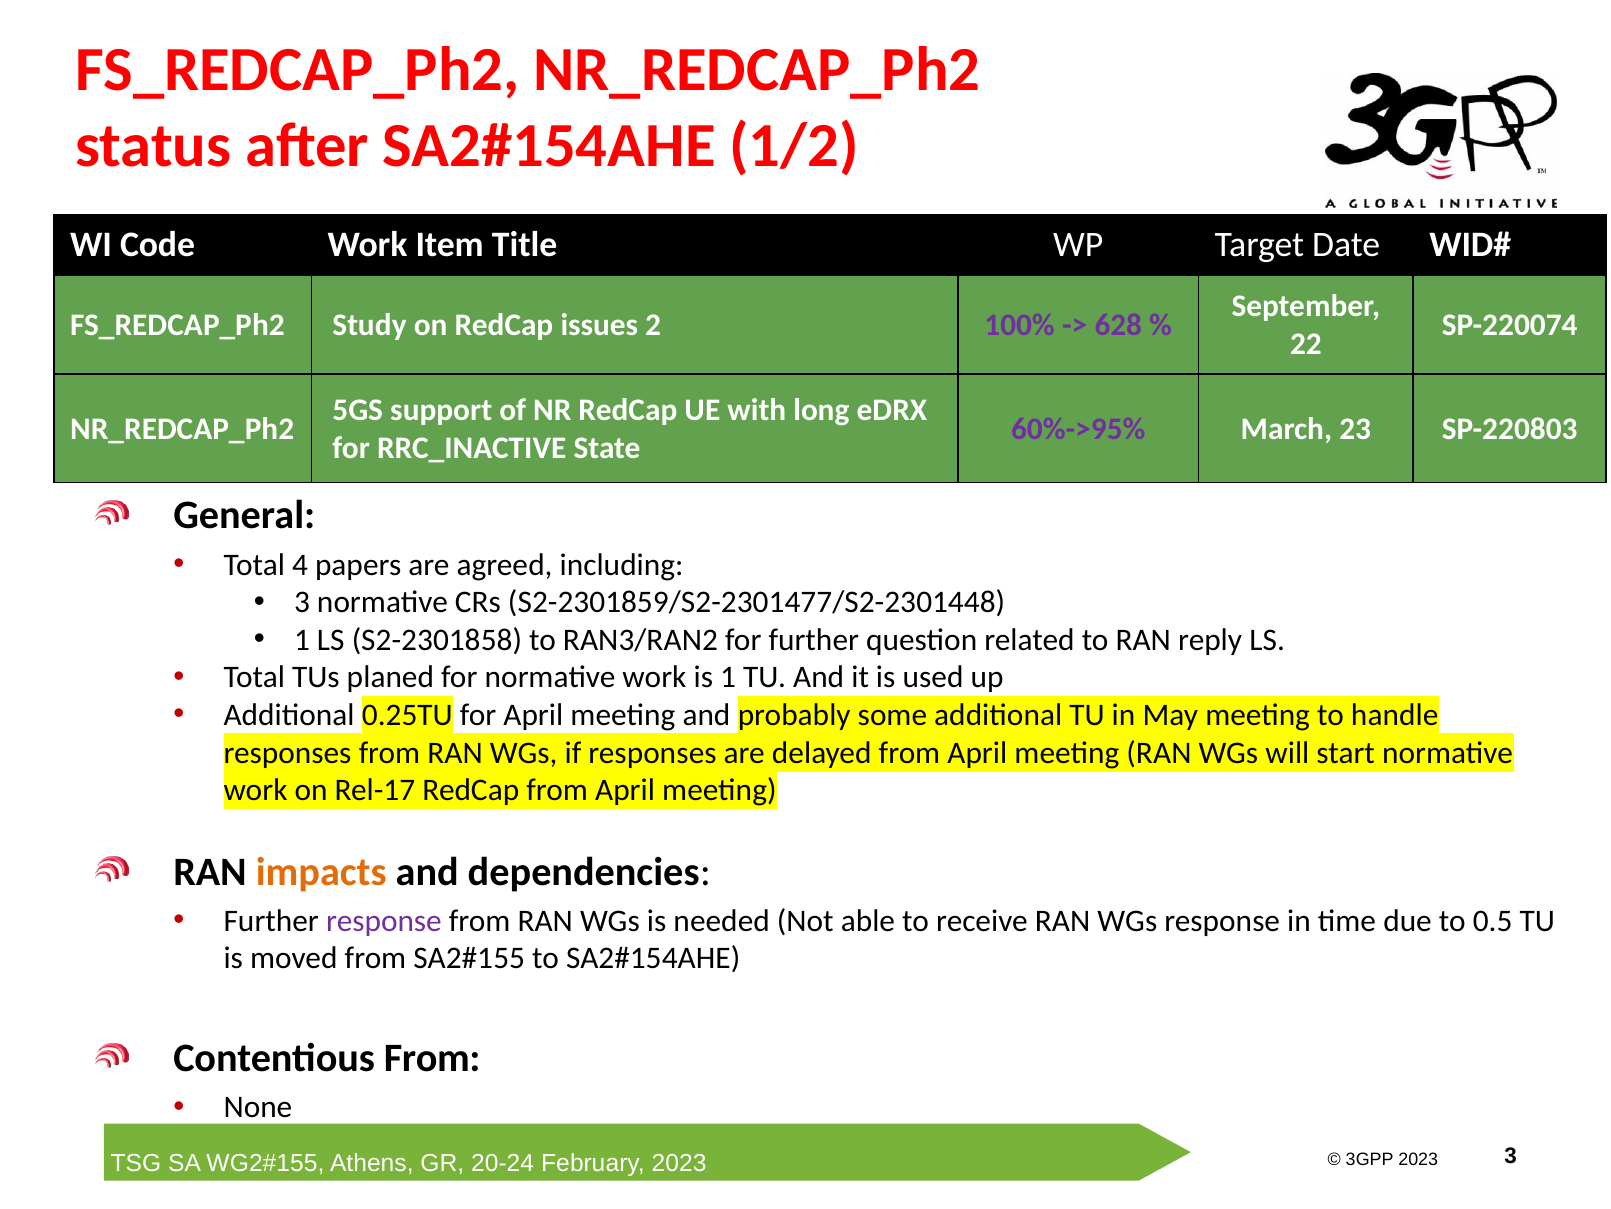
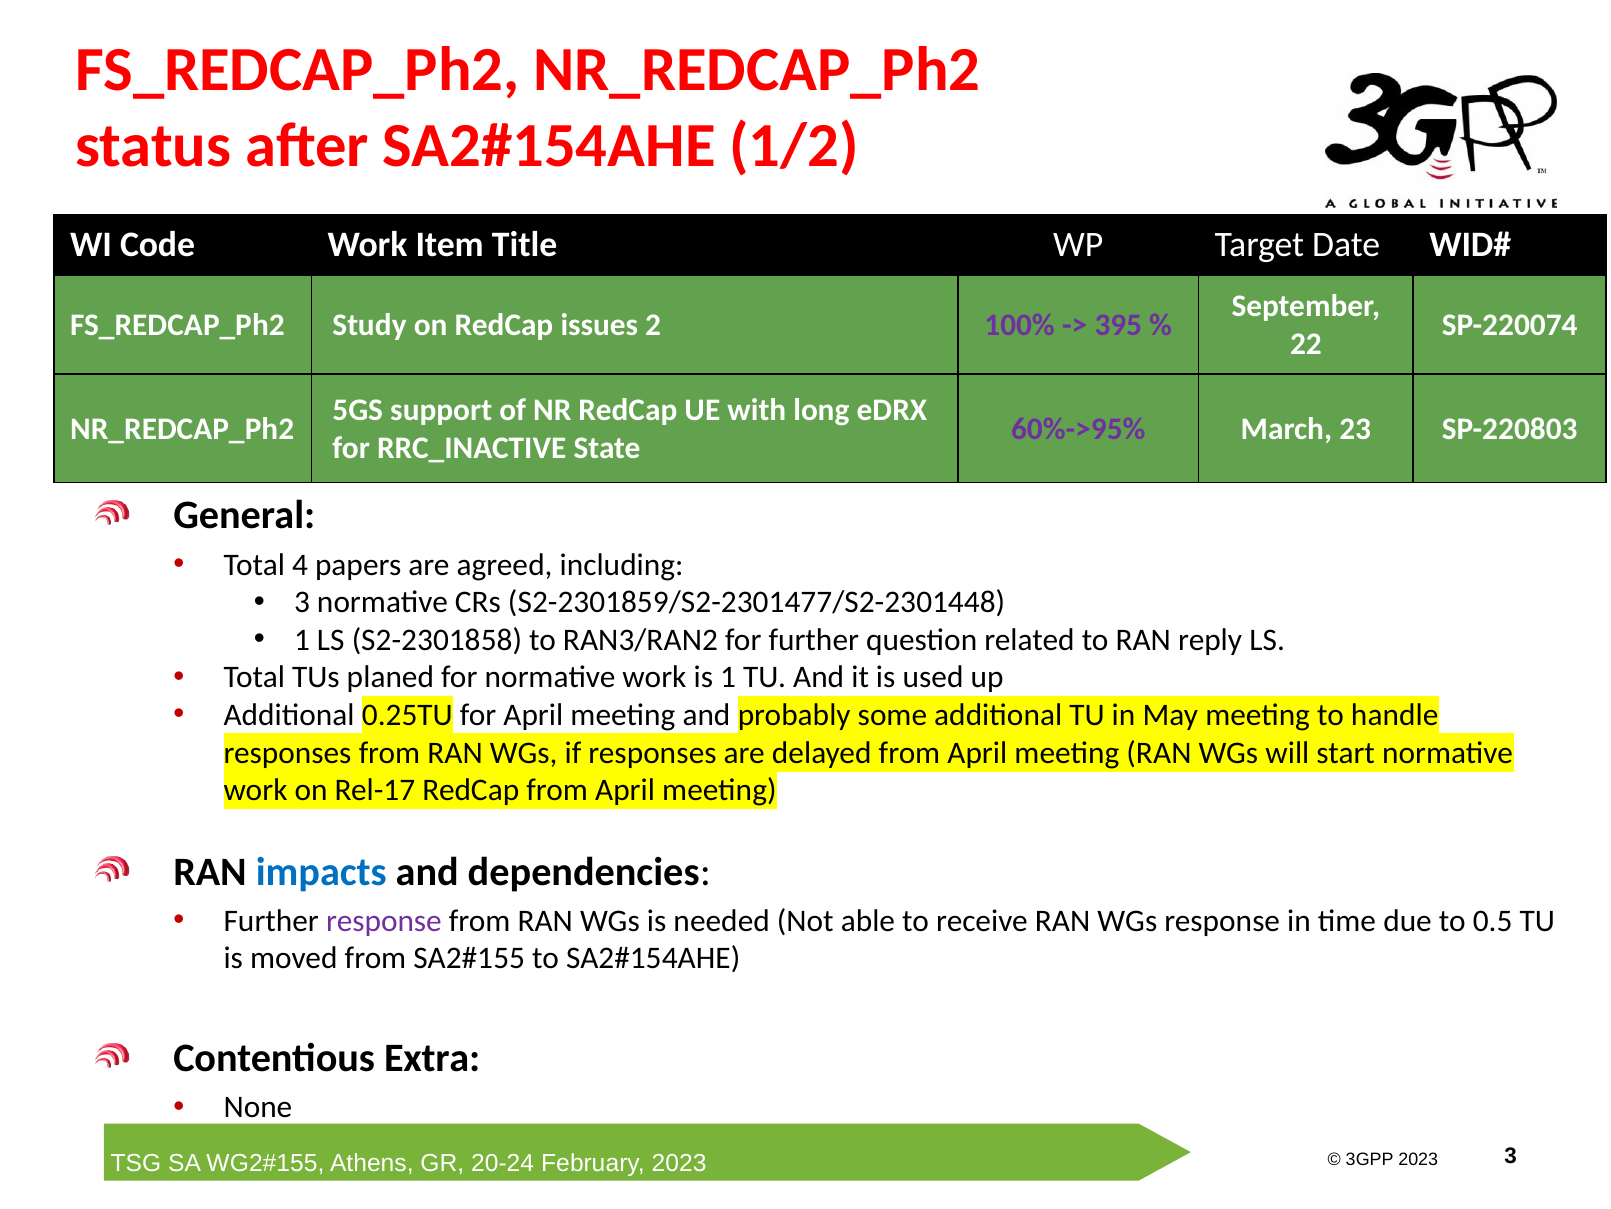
628: 628 -> 395 (1118, 325)
impacts colour: orange -> blue (321, 871)
Contentious From: From -> Extra (432, 1058)
